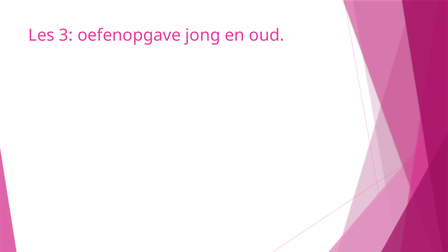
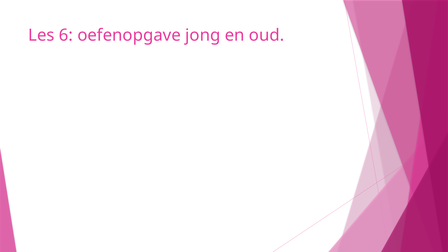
3: 3 -> 6 (66, 35)
